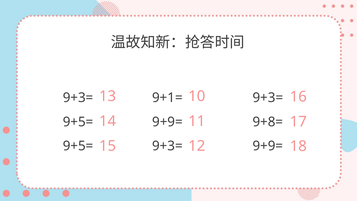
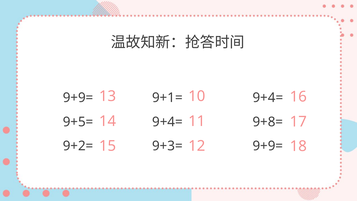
9+3=: 9+3= -> 9+9= (78, 98)
9+3=: 9+3= -> 9+4= (268, 98)
9+9=: 9+9= -> 9+4= (167, 122)
9+5=: 9+5= -> 9+2= (78, 146)
